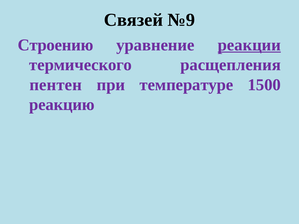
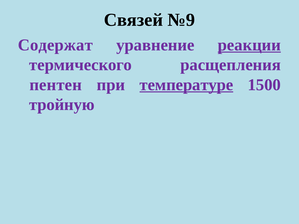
Строению: Строению -> Содержат (55, 45)
температуре underline: none -> present (186, 85)
реакцию: реакцию -> тройную (62, 105)
